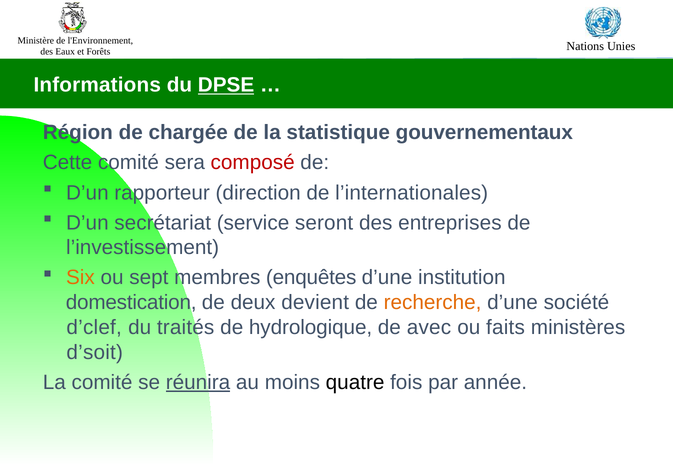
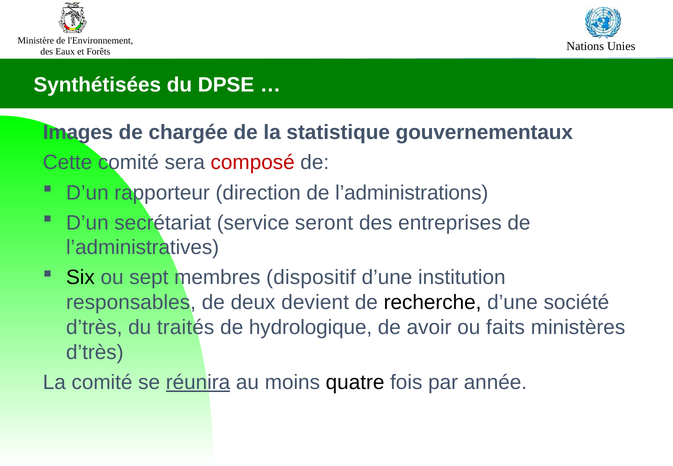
Informations: Informations -> Synthétisées (97, 85)
DPSE underline: present -> none (226, 85)
Région: Région -> Images (78, 133)
l’internationales: l’internationales -> l’administrations (412, 193)
l’investissement: l’investissement -> l’administratives (143, 248)
Six colour: orange -> black (80, 278)
enquêtes: enquêtes -> dispositif (311, 278)
domestication: domestication -> responsables (131, 302)
recherche colour: orange -> black (433, 302)
d’clef: d’clef -> d’très (94, 327)
avec: avec -> avoir (429, 327)
d’soit: d’soit -> d’très (95, 352)
